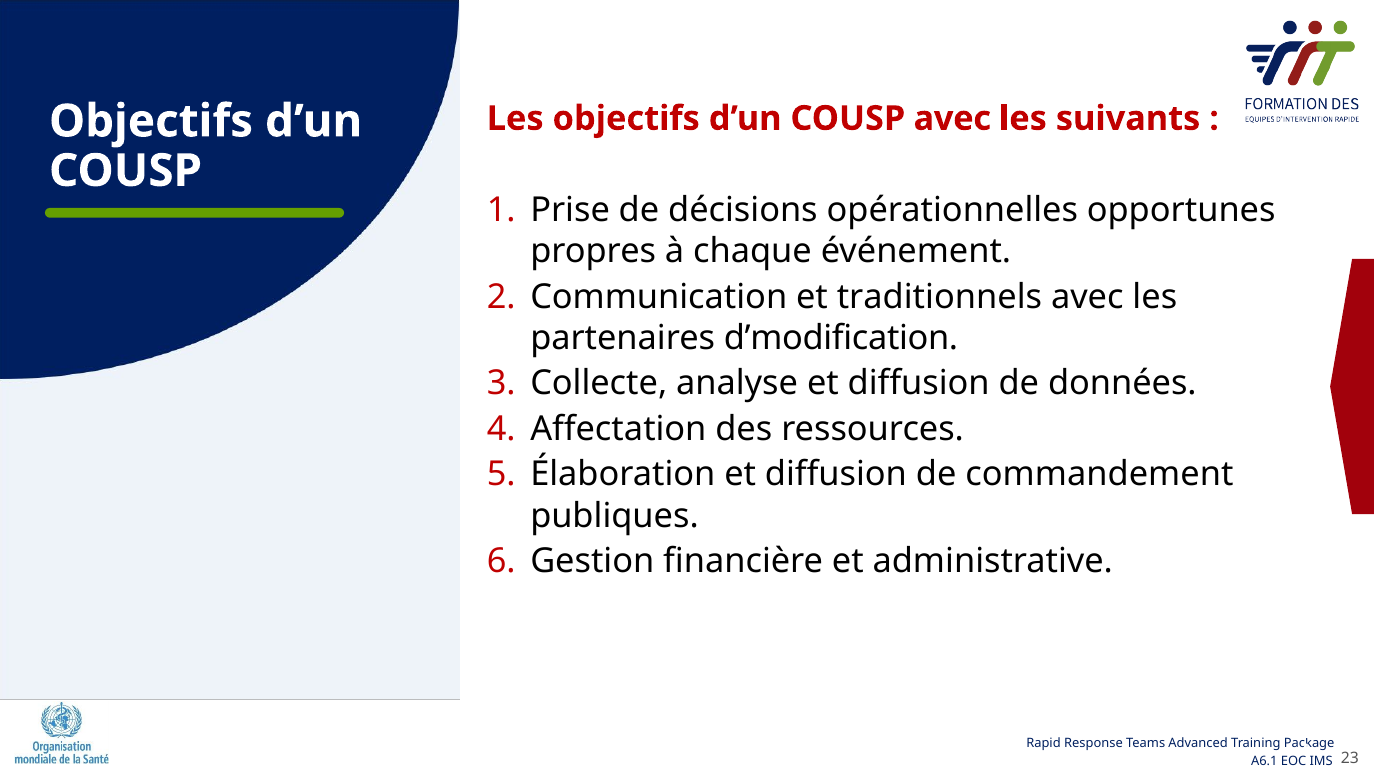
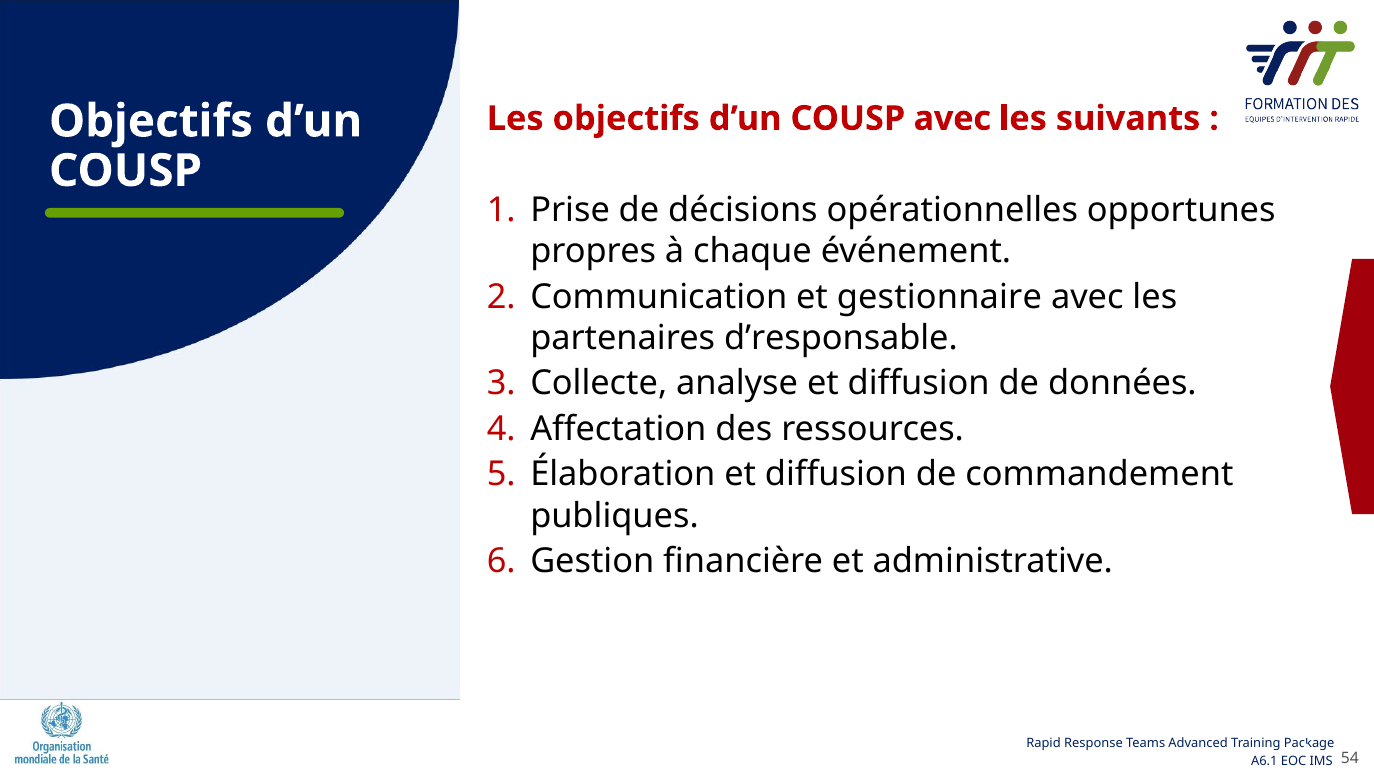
traditionnels: traditionnels -> gestionnaire (939, 297)
d’modification: d’modification -> d’responsable (841, 338)
23: 23 -> 54 (1350, 758)
